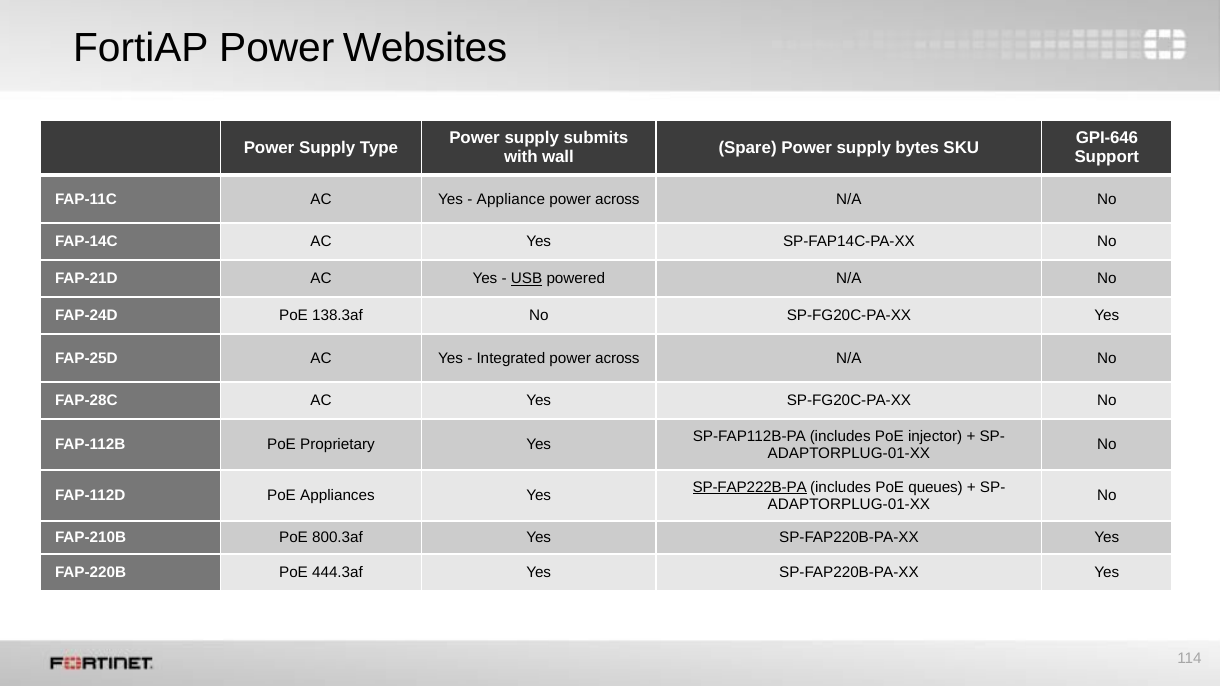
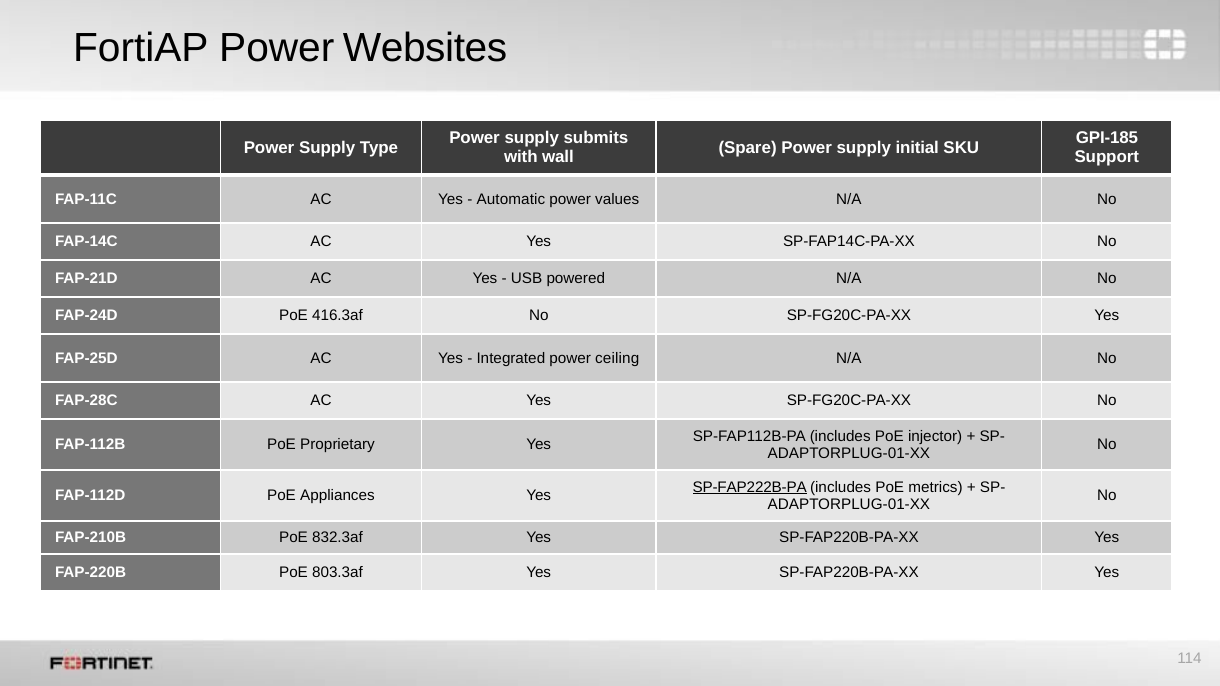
GPI-646: GPI-646 -> GPI-185 (1107, 138)
bytes: bytes -> initial (917, 148)
Appliance: Appliance -> Automatic (511, 199)
across: across -> values (617, 199)
USB underline: present -> none (527, 279)
138.3af: 138.3af -> 416.3af (337, 316)
Integrated power across: across -> ceiling (617, 359)
queues: queues -> metrics (936, 488)
800.3af: 800.3af -> 832.3af (337, 538)
444.3af: 444.3af -> 803.3af (337, 573)
